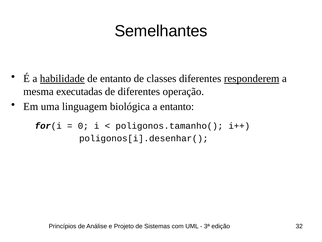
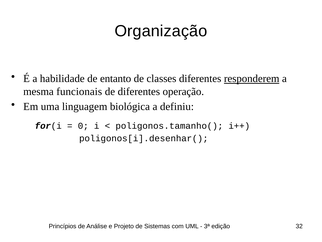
Semelhantes: Semelhantes -> Organização (161, 31)
habilidade underline: present -> none (62, 79)
executadas: executadas -> funcionais (79, 91)
a entanto: entanto -> definiu (177, 106)
